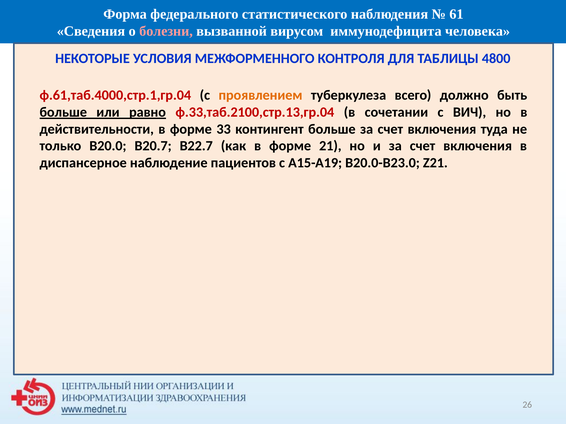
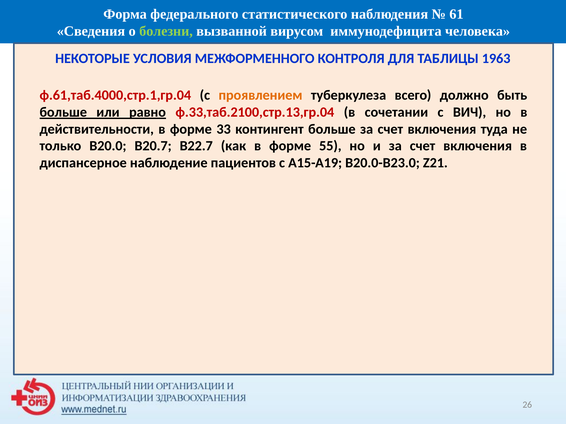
болезни colour: pink -> light green (166, 31)
4800: 4800 -> 1963 (496, 59)
21: 21 -> 55 (330, 146)
